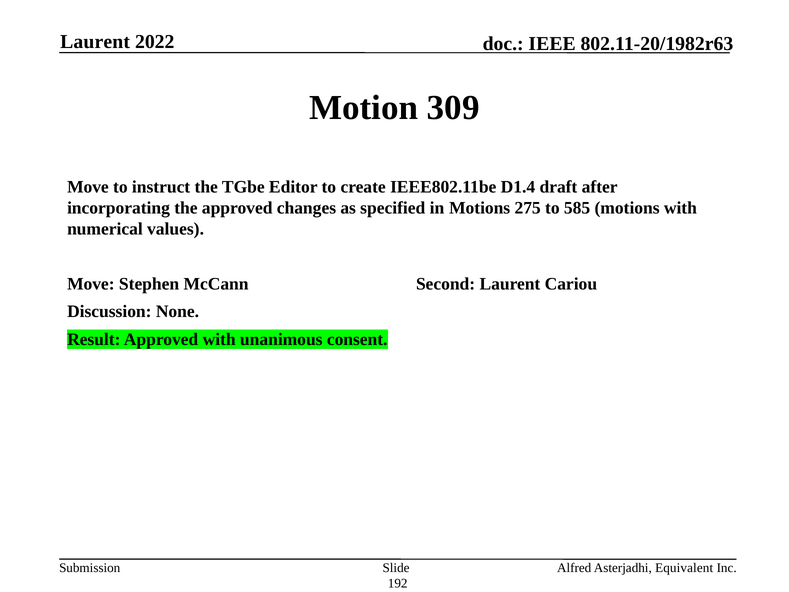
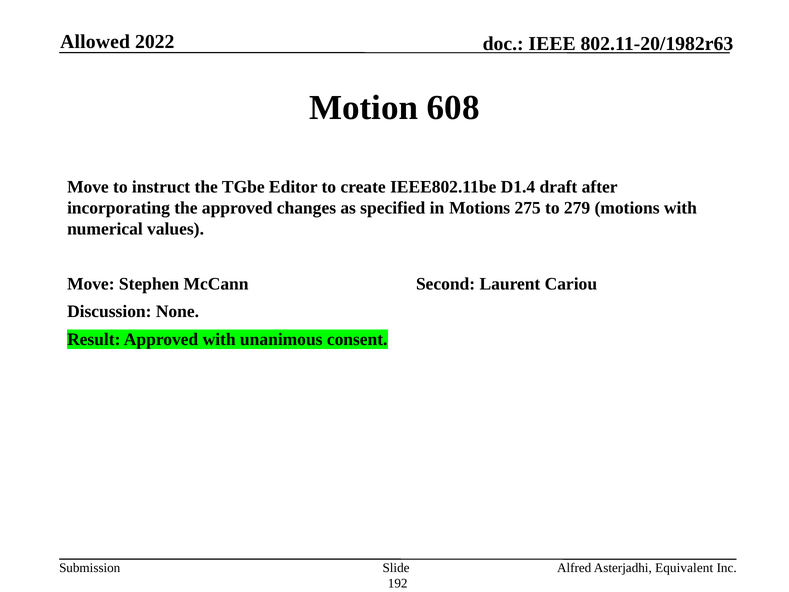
Laurent: Laurent -> Allowed (95, 42)
309: 309 -> 608 (453, 108)
585: 585 -> 279 (577, 208)
